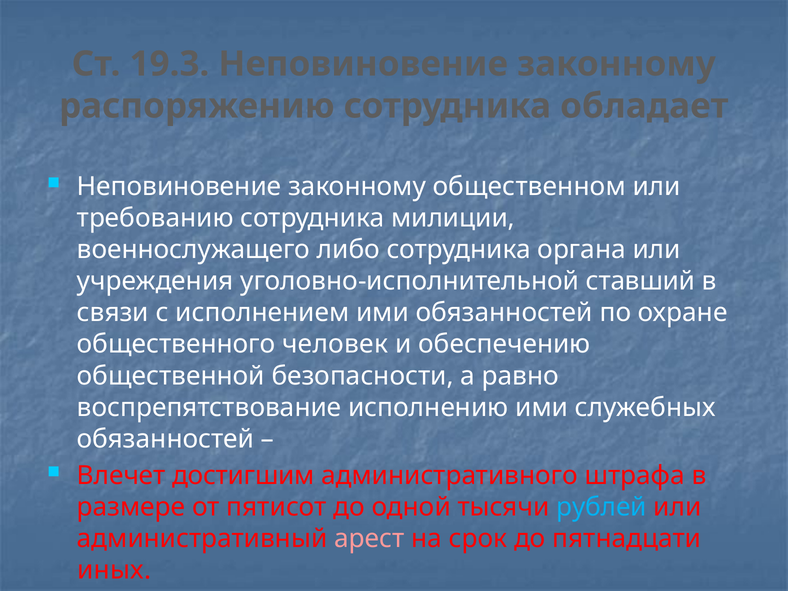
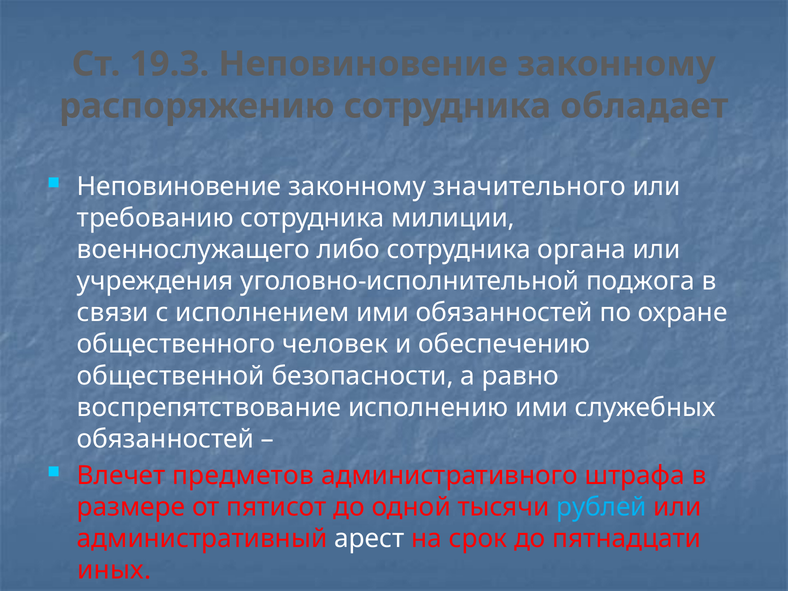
общественном: общественном -> значительного (529, 187)
ставший: ставший -> поджога (640, 281)
достигшим: достигшим -> предметов (243, 476)
арест colour: pink -> white (369, 539)
